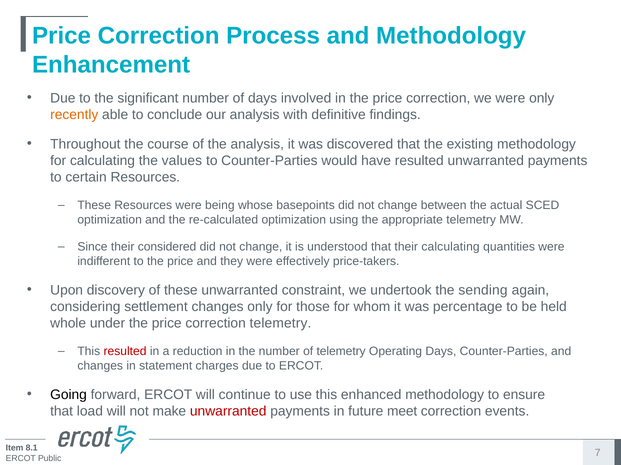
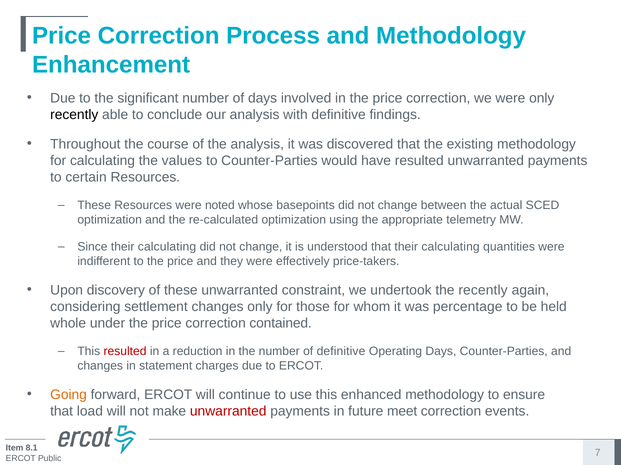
recently colour: orange -> black (74, 115)
being: being -> noted (220, 206)
Since their considered: considered -> calculating (167, 247)
the sending: sending -> recently (483, 291)
correction telemetry: telemetry -> contained (281, 324)
of telemetry: telemetry -> definitive (341, 352)
Going colour: black -> orange (69, 395)
